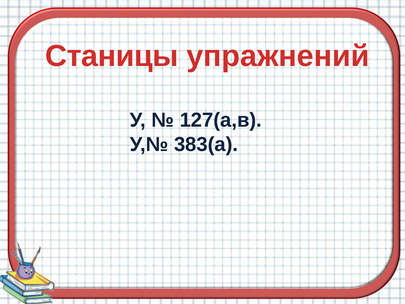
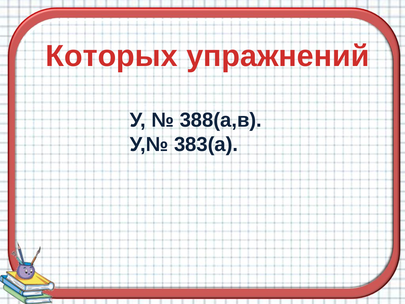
Станицы: Станицы -> Которых (112, 56)
127(а,в: 127(а,в -> 388(а,в (221, 120)
